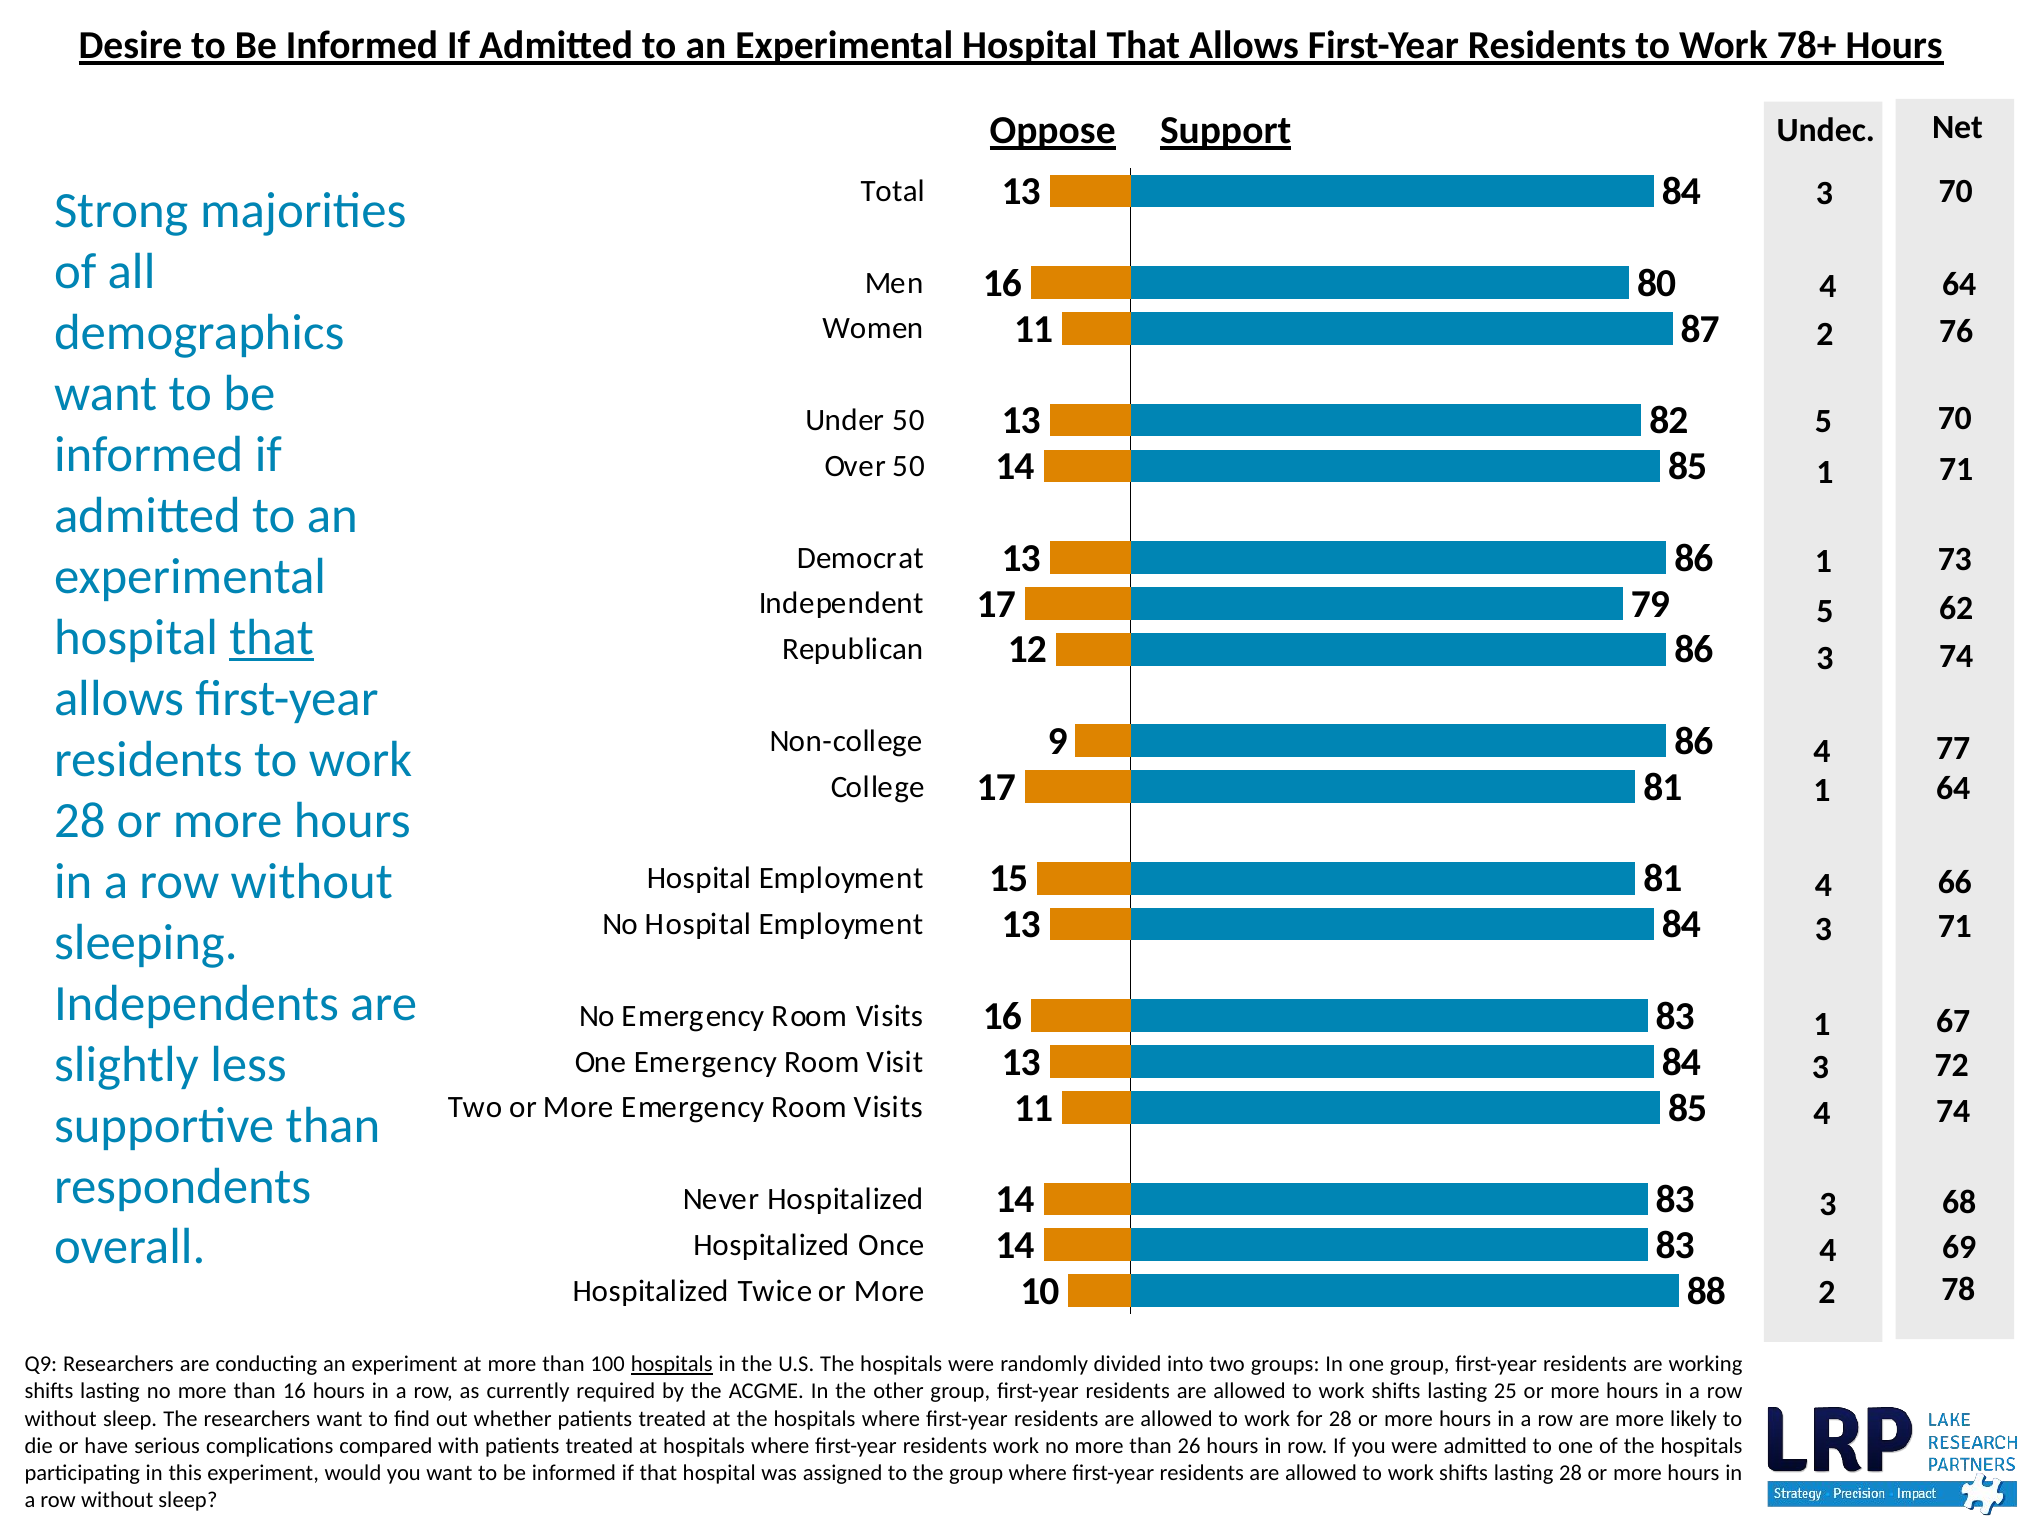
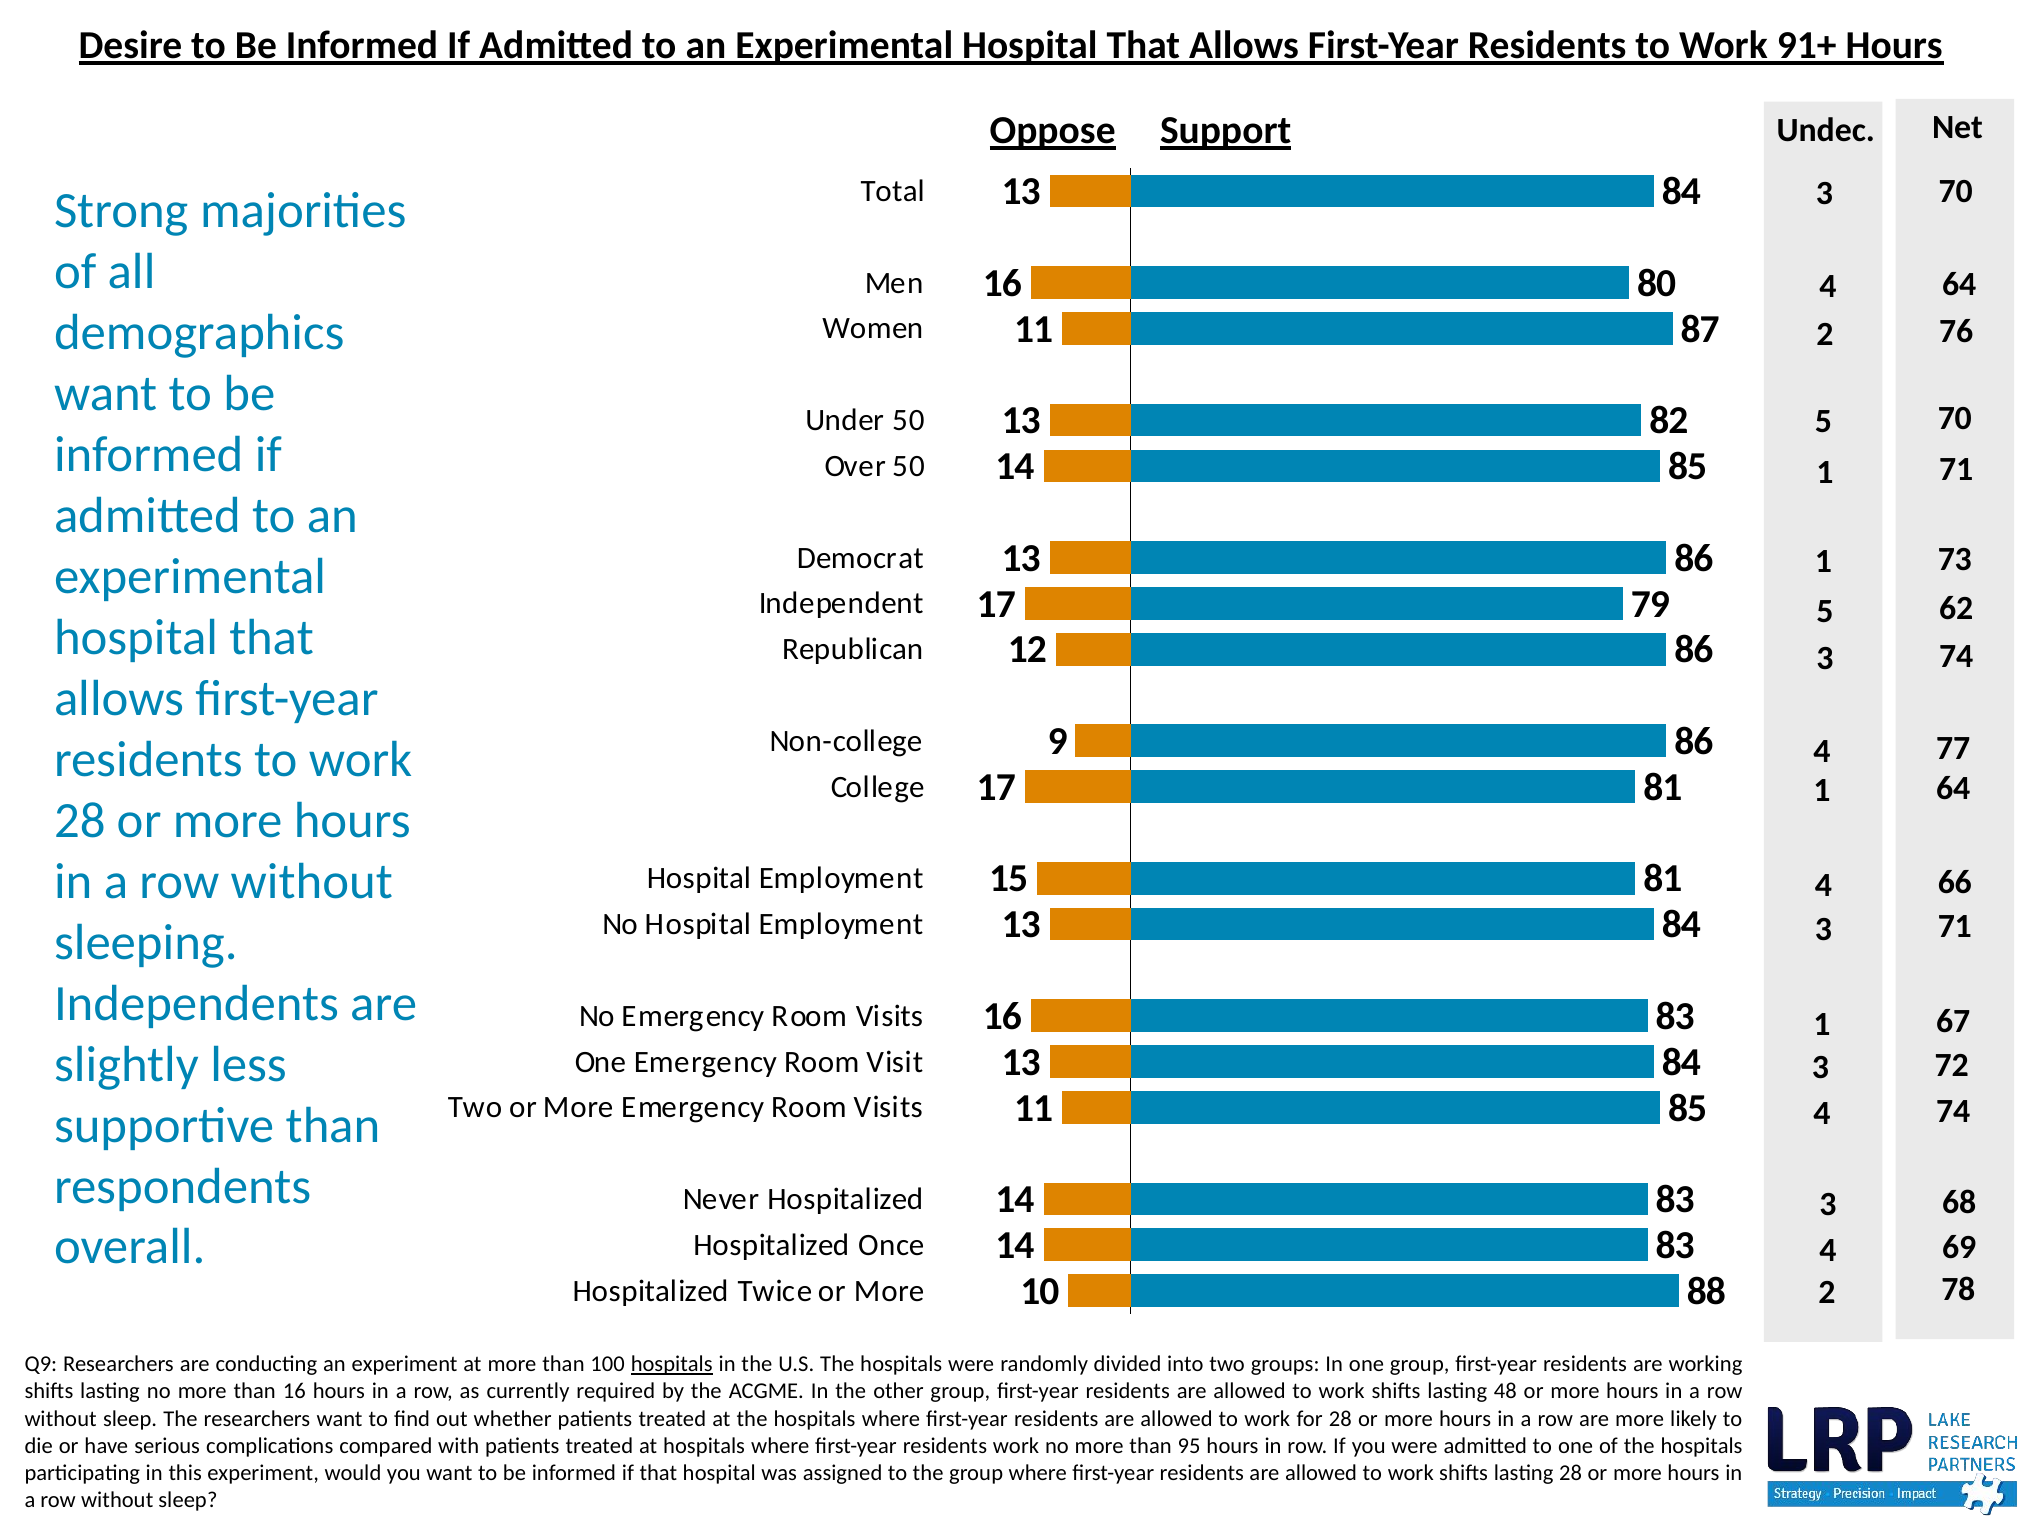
78+: 78+ -> 91+ (1807, 45)
that underline: present -> none (272, 638)
25: 25 -> 48 (1505, 1392)
26: 26 -> 95 (1189, 1446)
